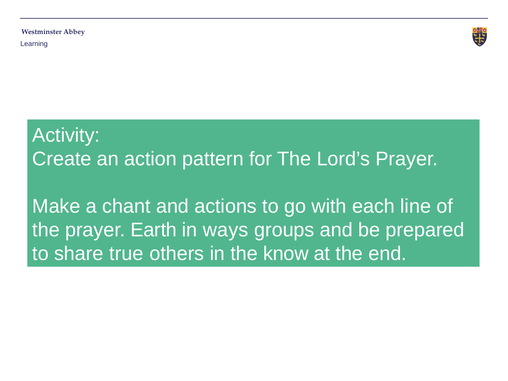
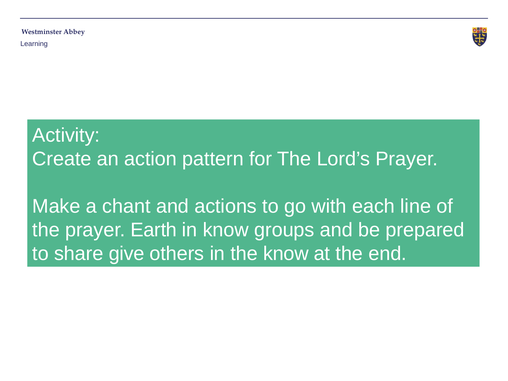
in ways: ways -> know (226, 230)
true: true -> give (127, 254)
